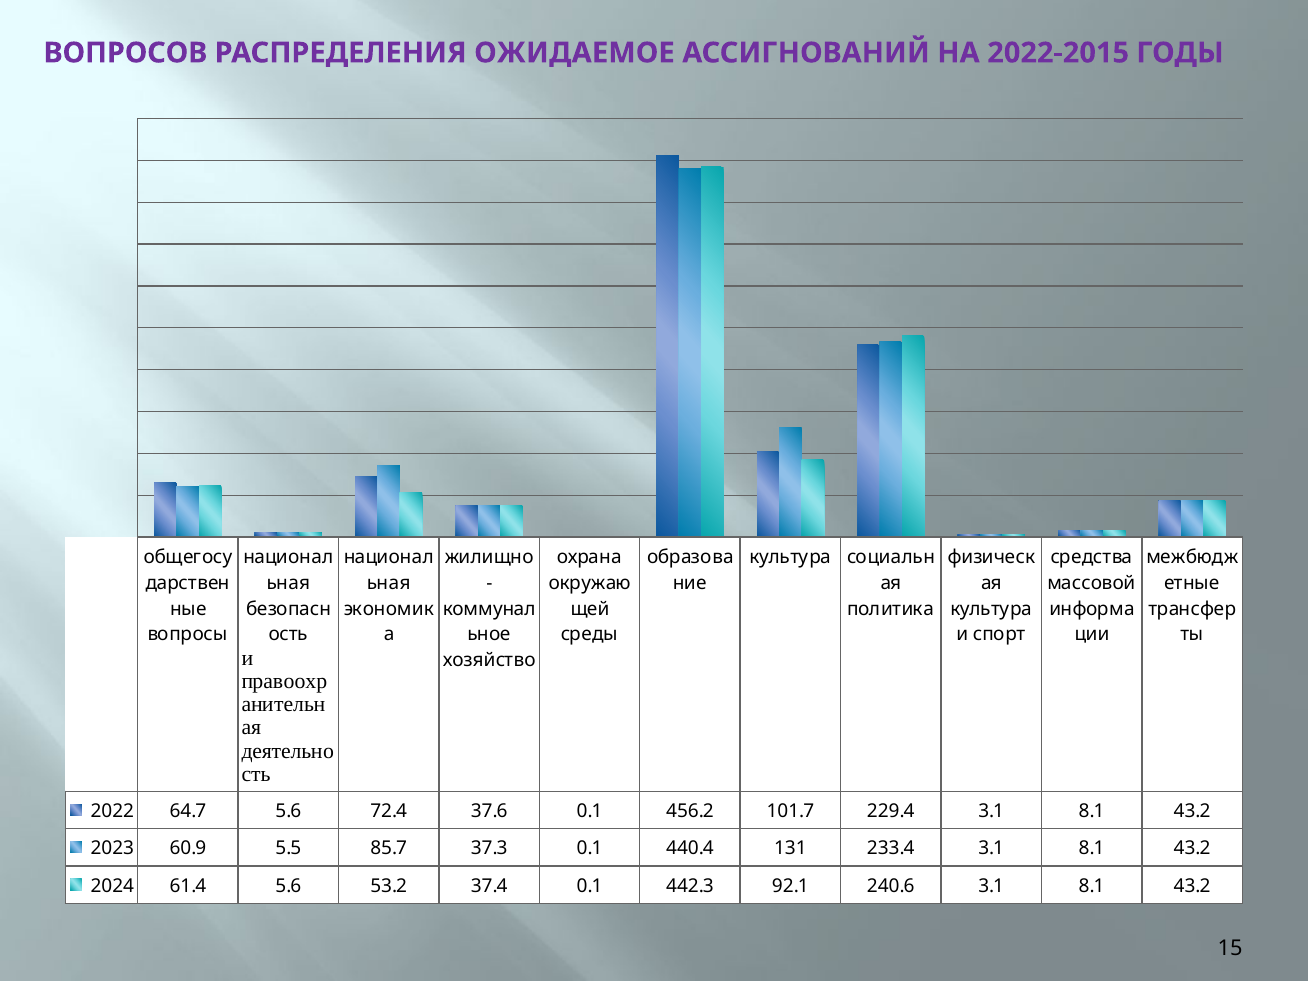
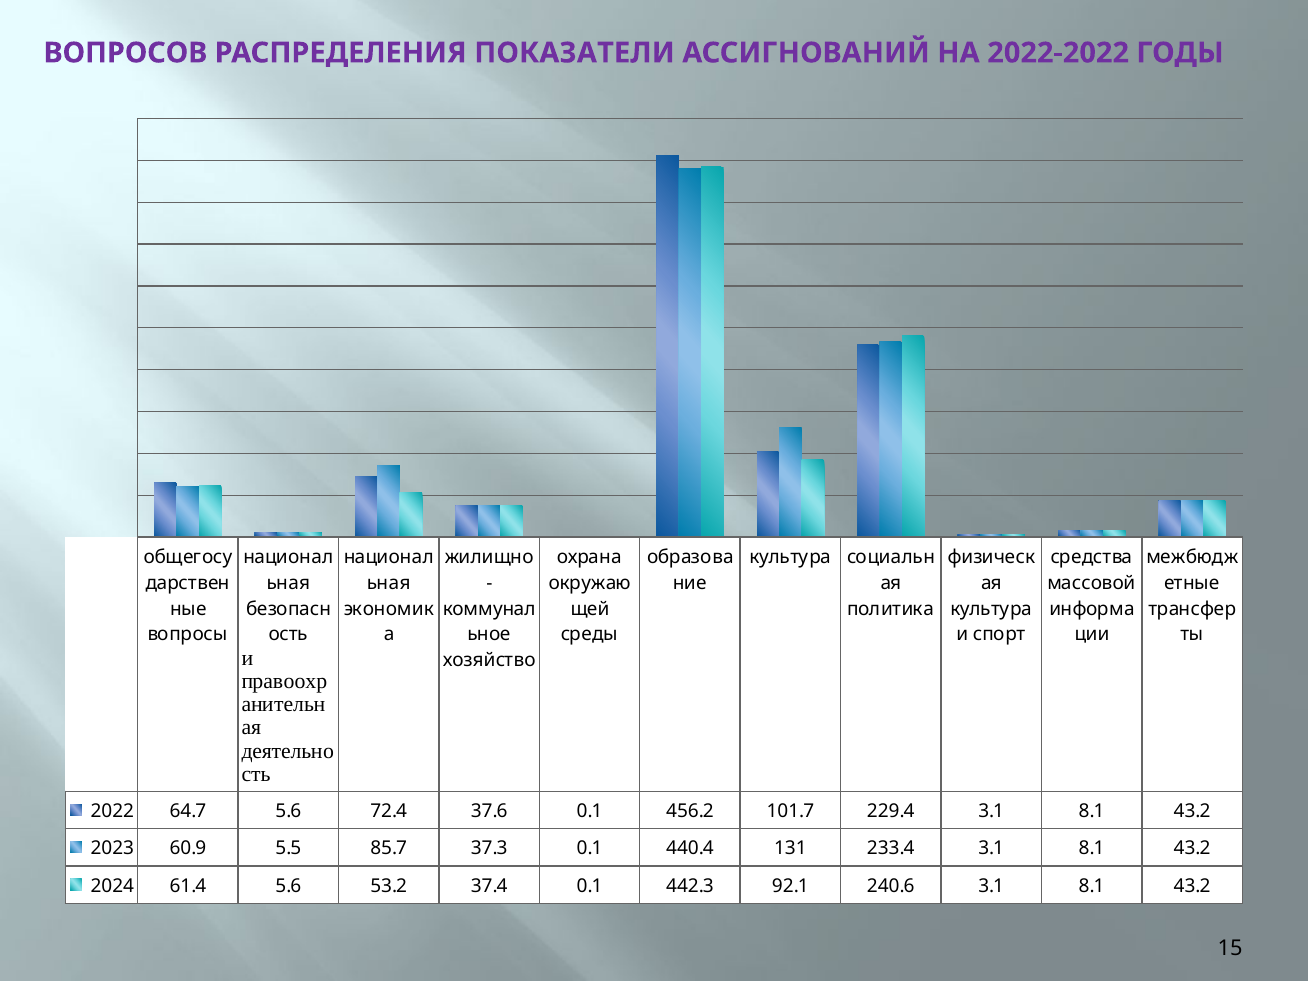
ОЖИДАЕМОЕ: ОЖИДАЕМОЕ -> ПОКАЗАТЕЛИ (574, 53)
2022-2015: 2022-2015 -> 2022-2022 (1058, 53)
